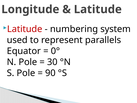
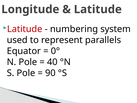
30: 30 -> 40 (52, 62)
